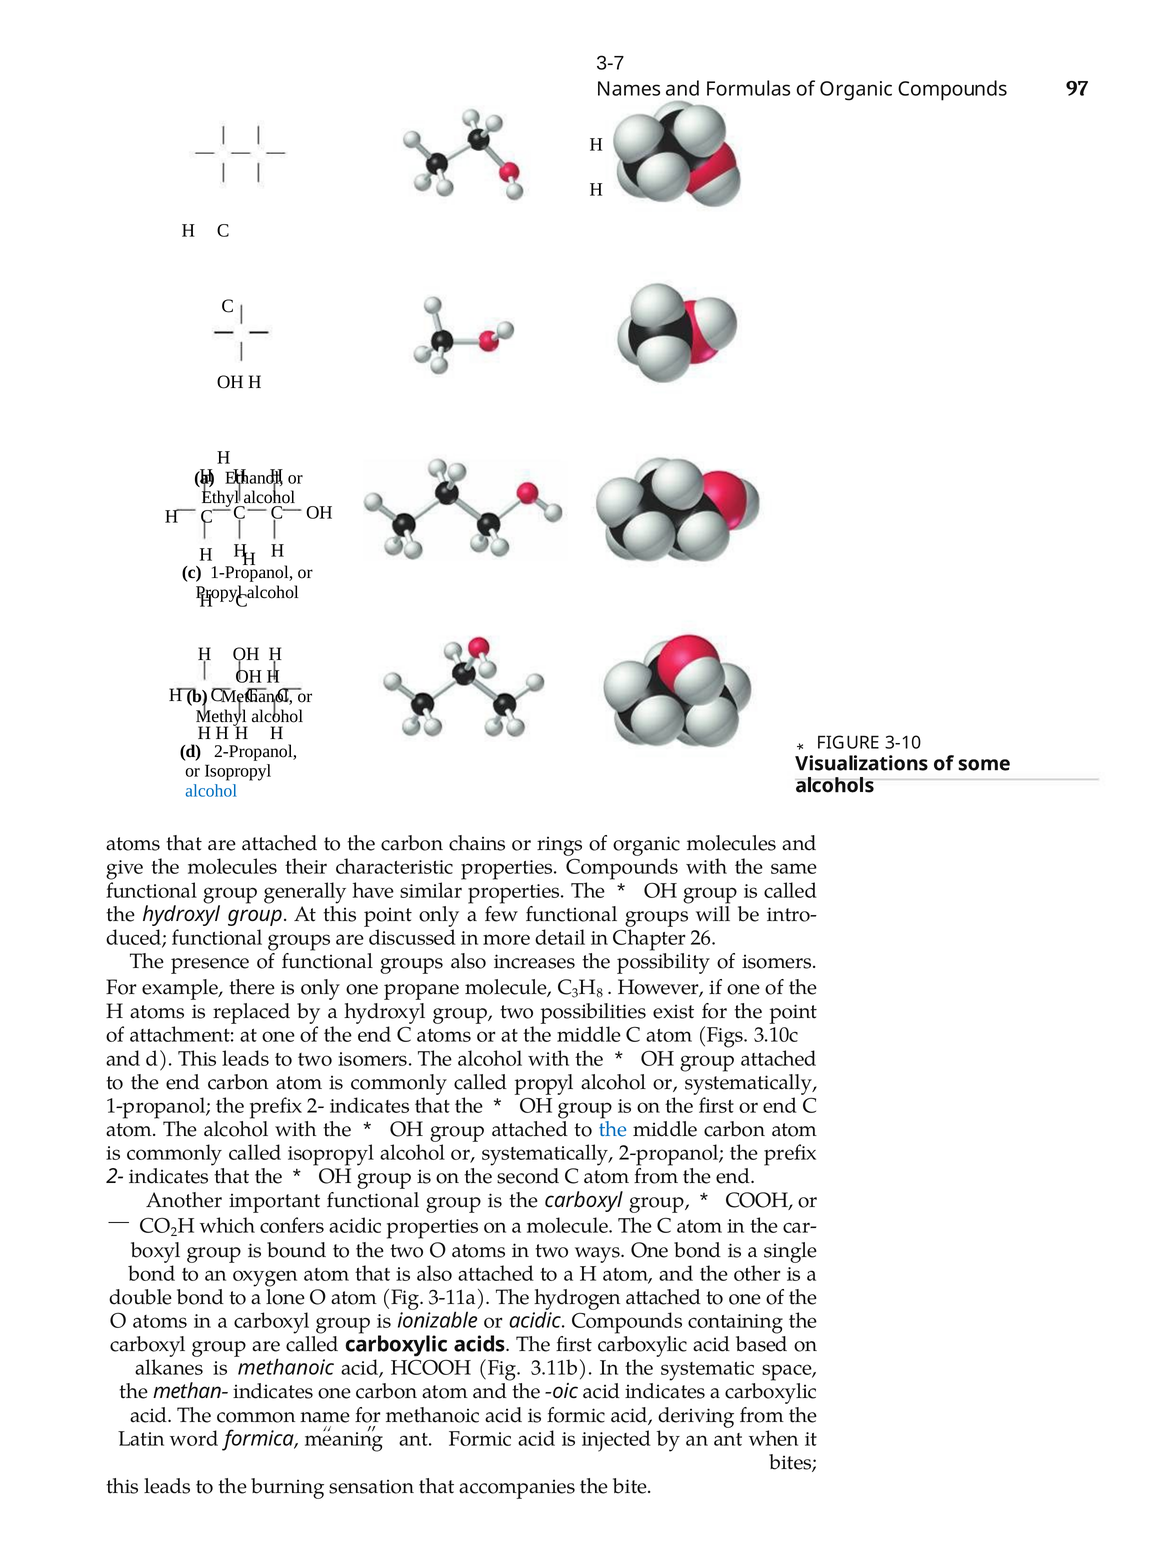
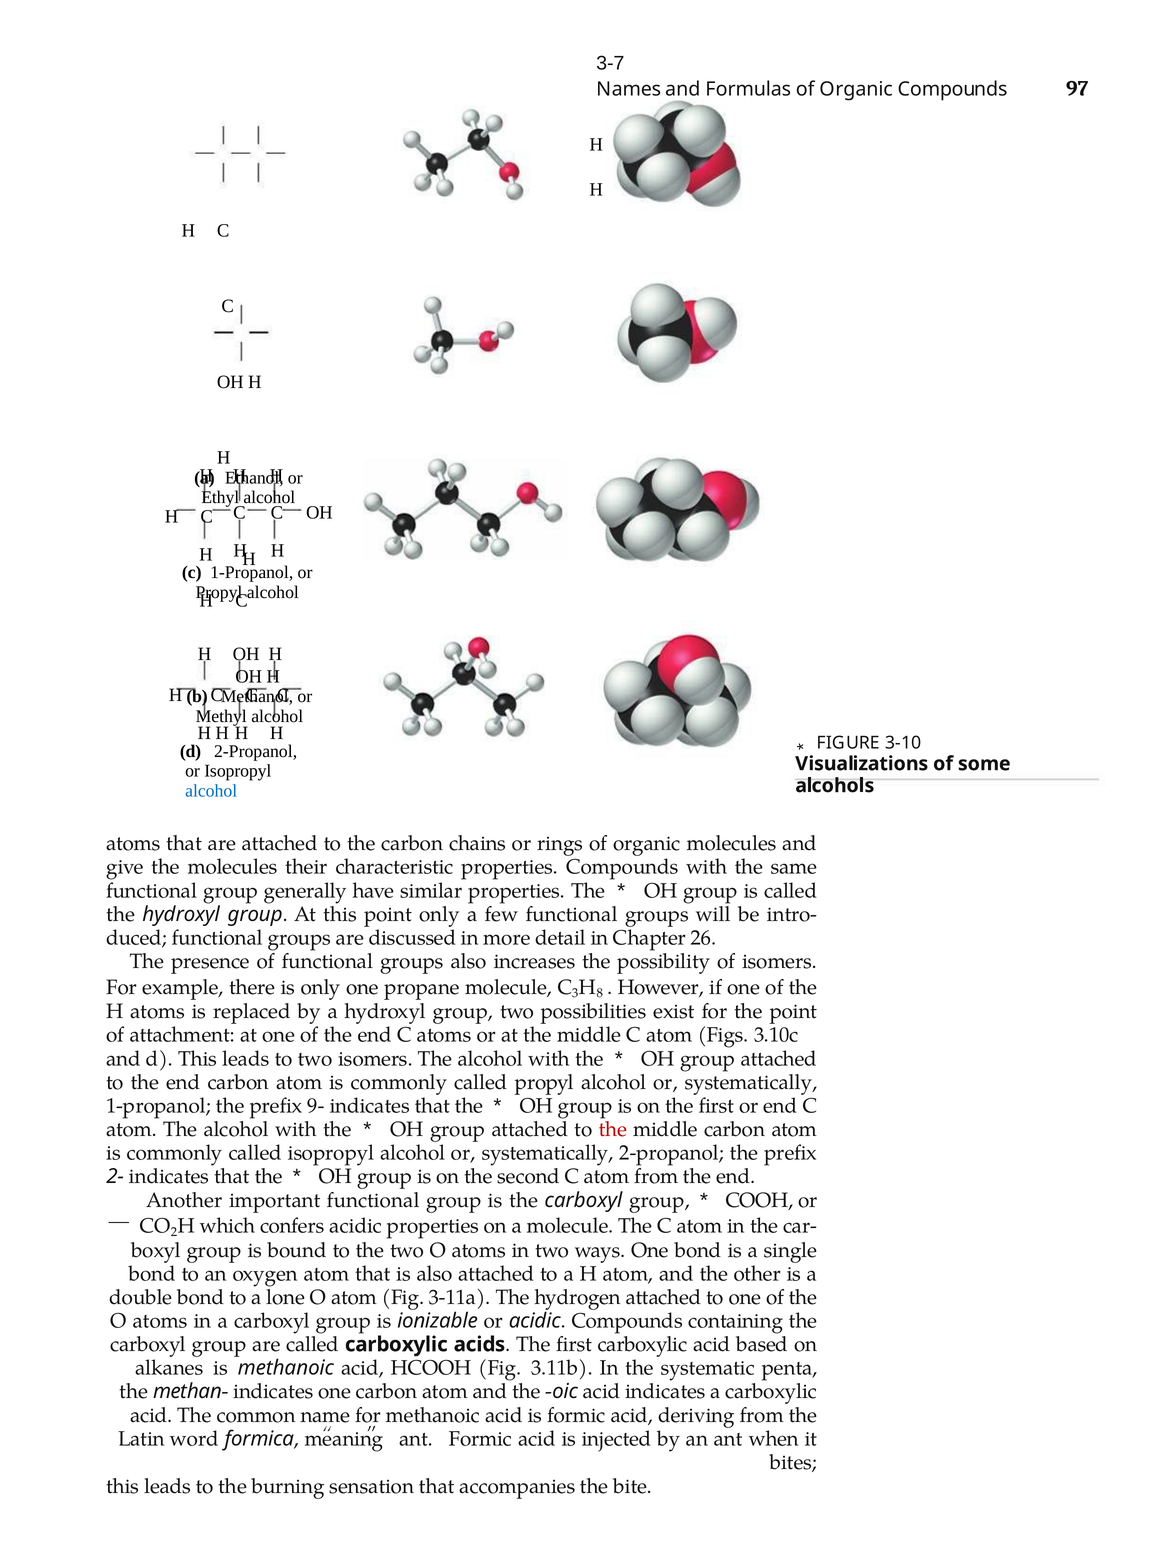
1-propanol the prefix 2-: 2- -> 9- (316, 1105)
the colour: blue -> red (613, 1129)
space: space -> penta (790, 1367)
